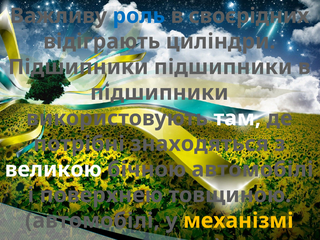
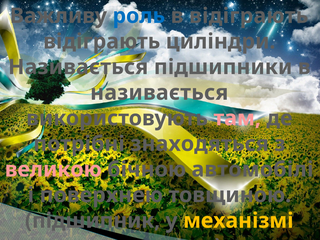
в своєрідних: своєрідних -> відіграють (249, 16)
Підшипники: Підшипники -> Називається (78, 67)
підшипники: підшипники -> називається (159, 93)
там colour: white -> pink (237, 118)
великою colour: white -> pink (53, 169)
автомобілі: автомобілі -> підшипник (93, 221)
